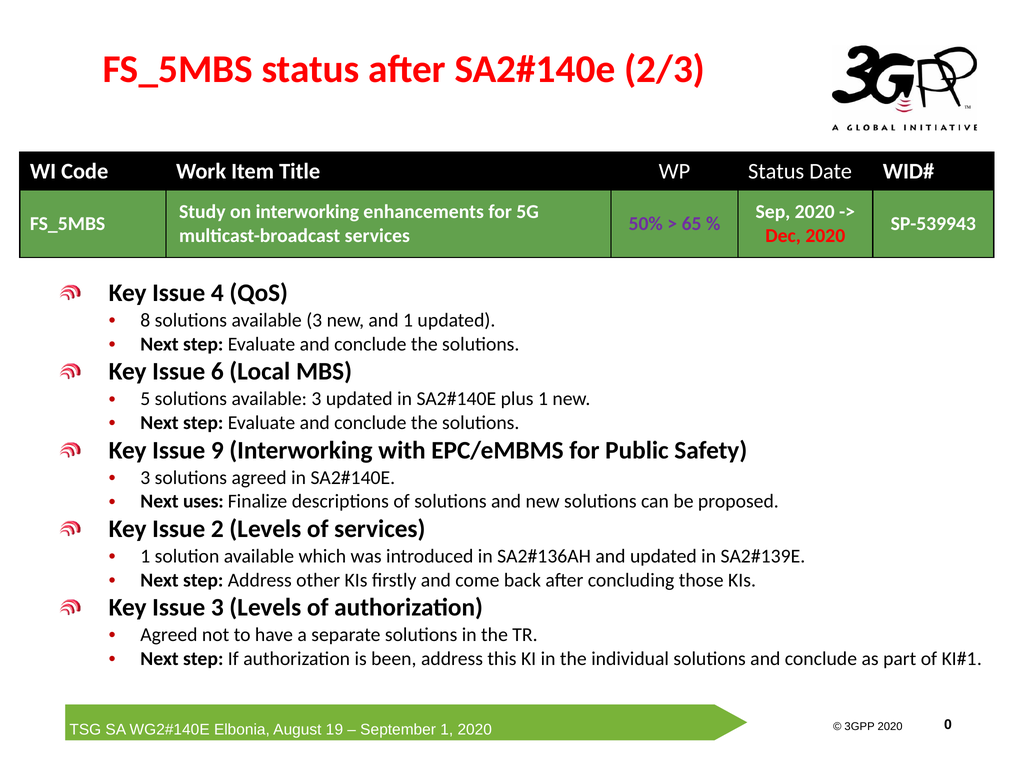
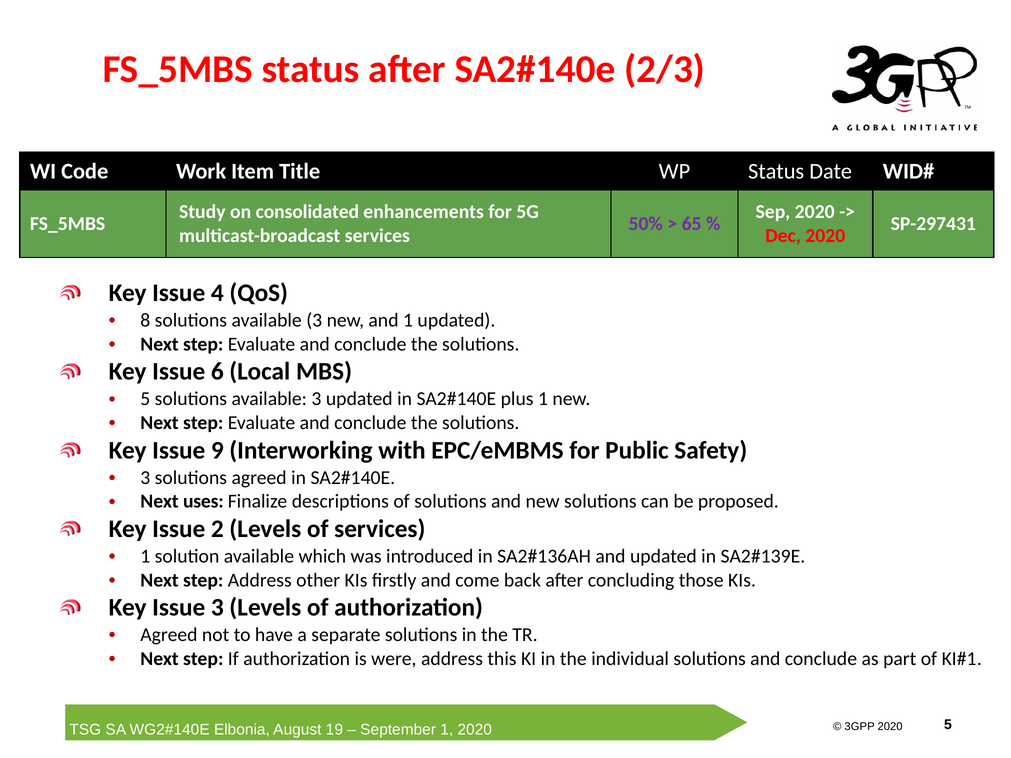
on interworking: interworking -> consolidated (307, 212)
SP-539943: SP-539943 -> SP-297431 (933, 224)
been: been -> were (394, 659)
2020 0: 0 -> 5 (948, 725)
